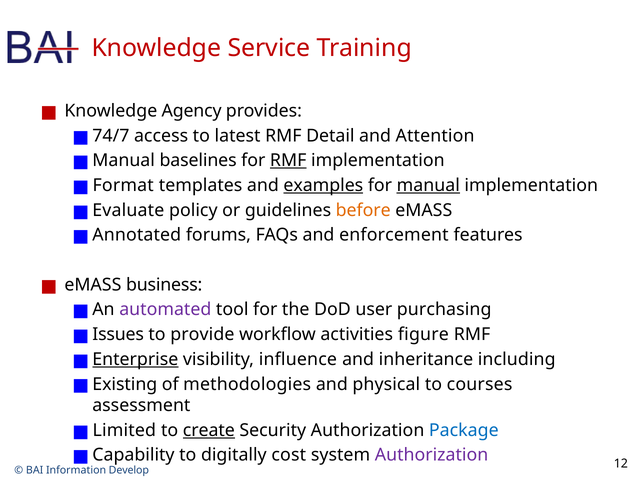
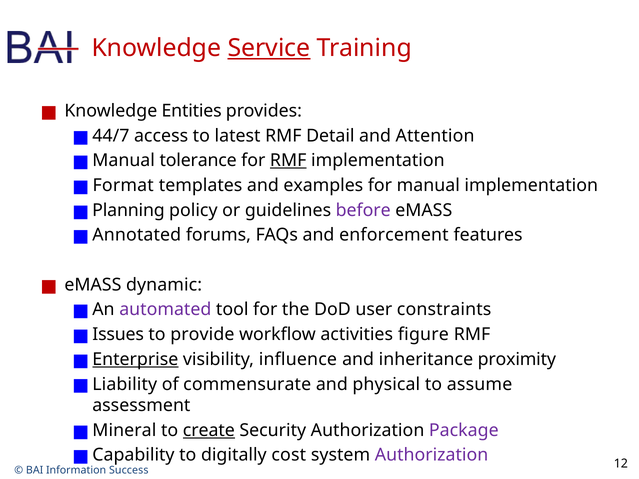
Service underline: none -> present (269, 48)
Agency: Agency -> Entities (192, 111)
74/7: 74/7 -> 44/7 (111, 136)
baselines: baselines -> tolerance (198, 161)
examples underline: present -> none (323, 186)
manual underline: present -> none (428, 186)
Evaluate: Evaluate -> Planning (128, 210)
before colour: orange -> purple (363, 210)
business: business -> dynamic (164, 285)
purchasing: purchasing -> constraints (444, 310)
including: including -> proximity (517, 360)
Existing: Existing -> Liability (125, 384)
methodologies: methodologies -> commensurate (247, 384)
courses: courses -> assume (480, 384)
Limited: Limited -> Mineral (124, 431)
Package colour: blue -> purple (464, 431)
Develop: Develop -> Success (129, 470)
